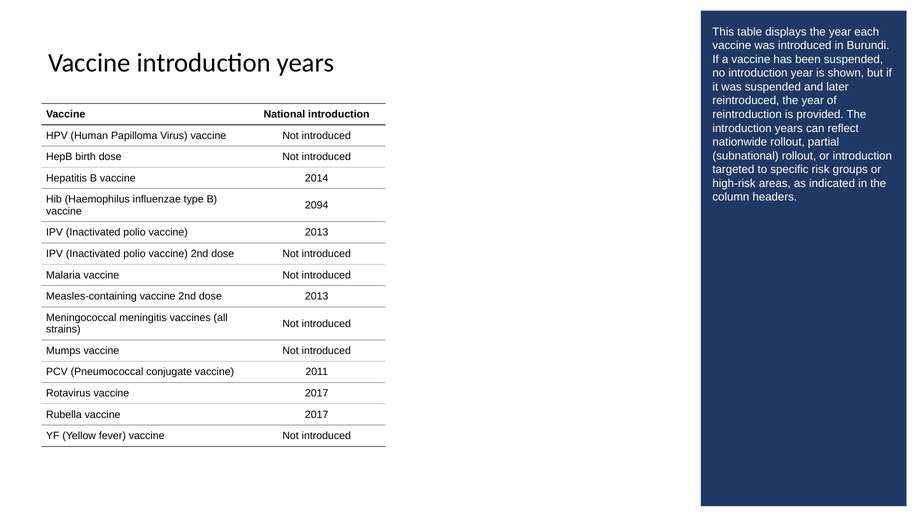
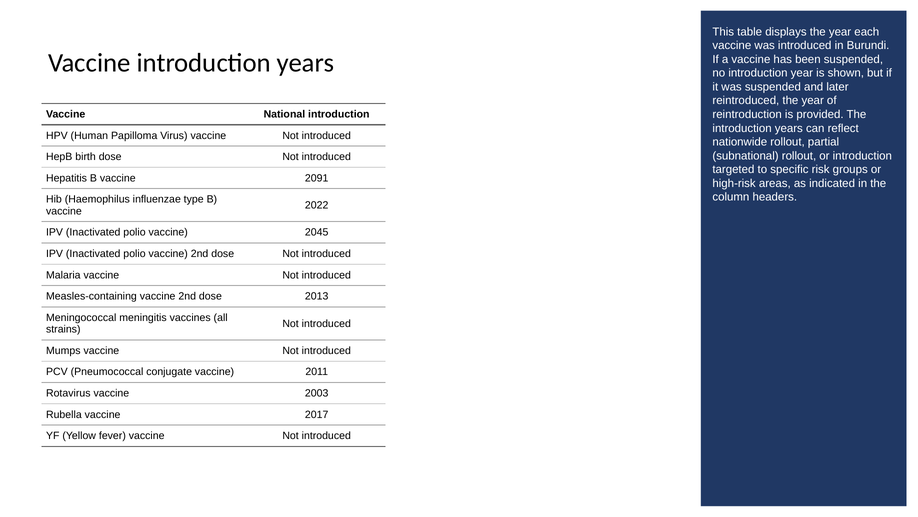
2014: 2014 -> 2091 (317, 178)
2094: 2094 -> 2022 (317, 205)
vaccine 2013: 2013 -> 2045 (317, 232)
Rotavirus vaccine 2017: 2017 -> 2003 (317, 393)
